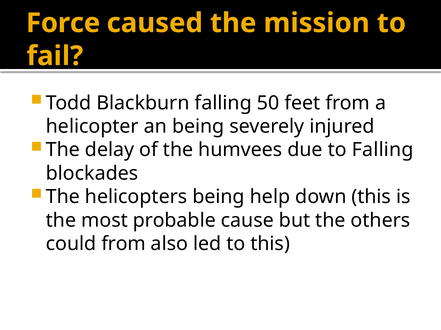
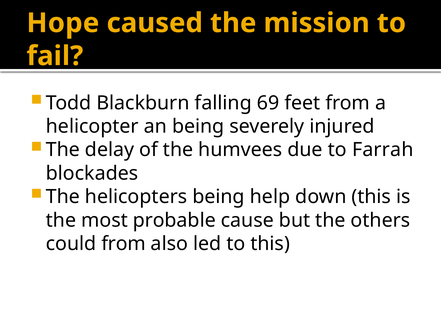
Force: Force -> Hope (63, 23)
50: 50 -> 69 (268, 103)
to Falling: Falling -> Farrah (383, 150)
